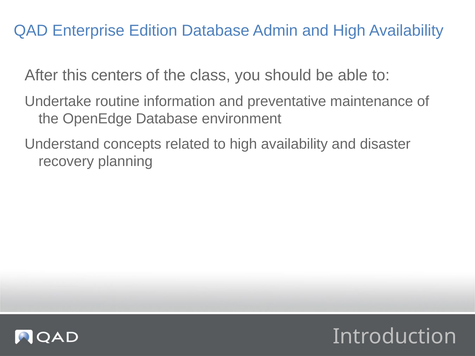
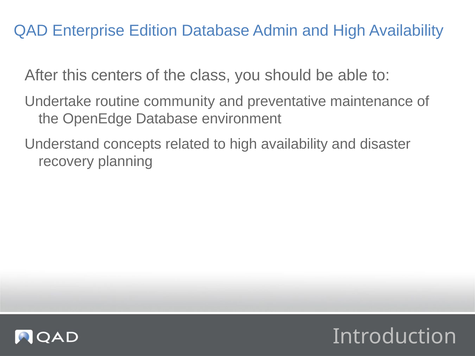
information: information -> community (179, 101)
